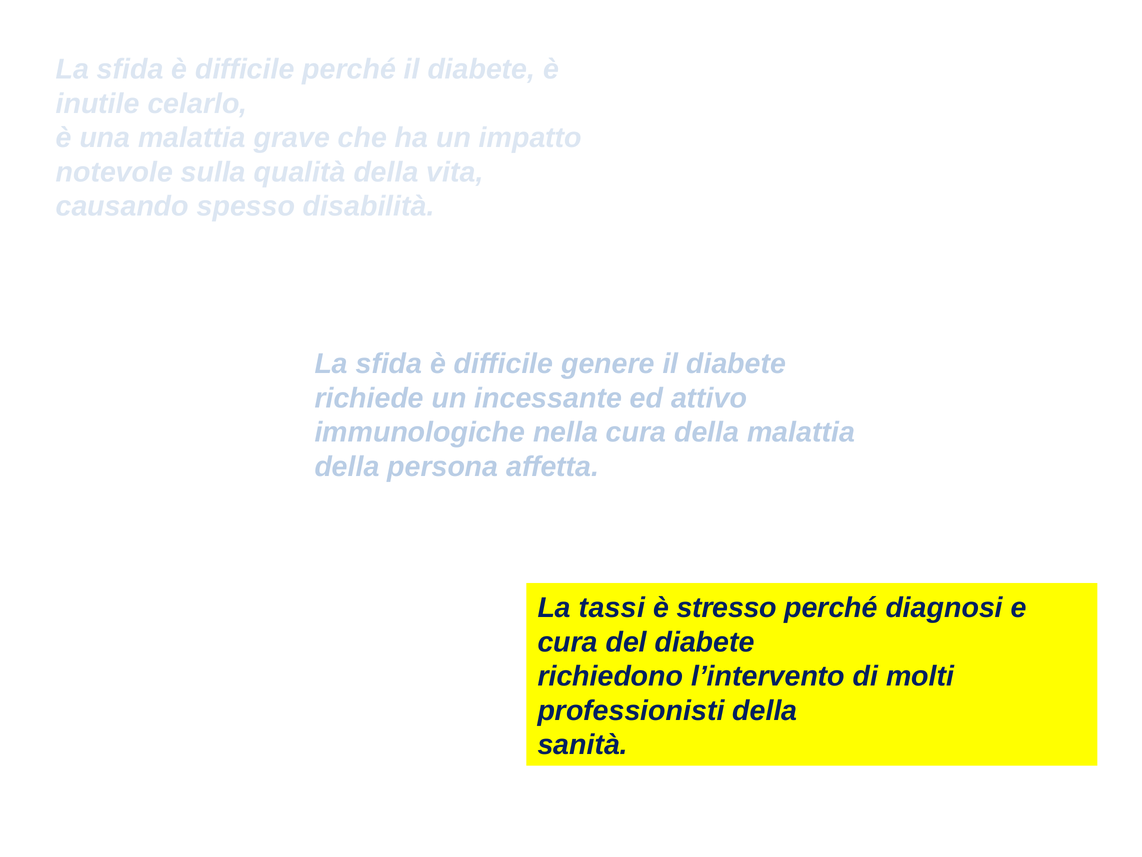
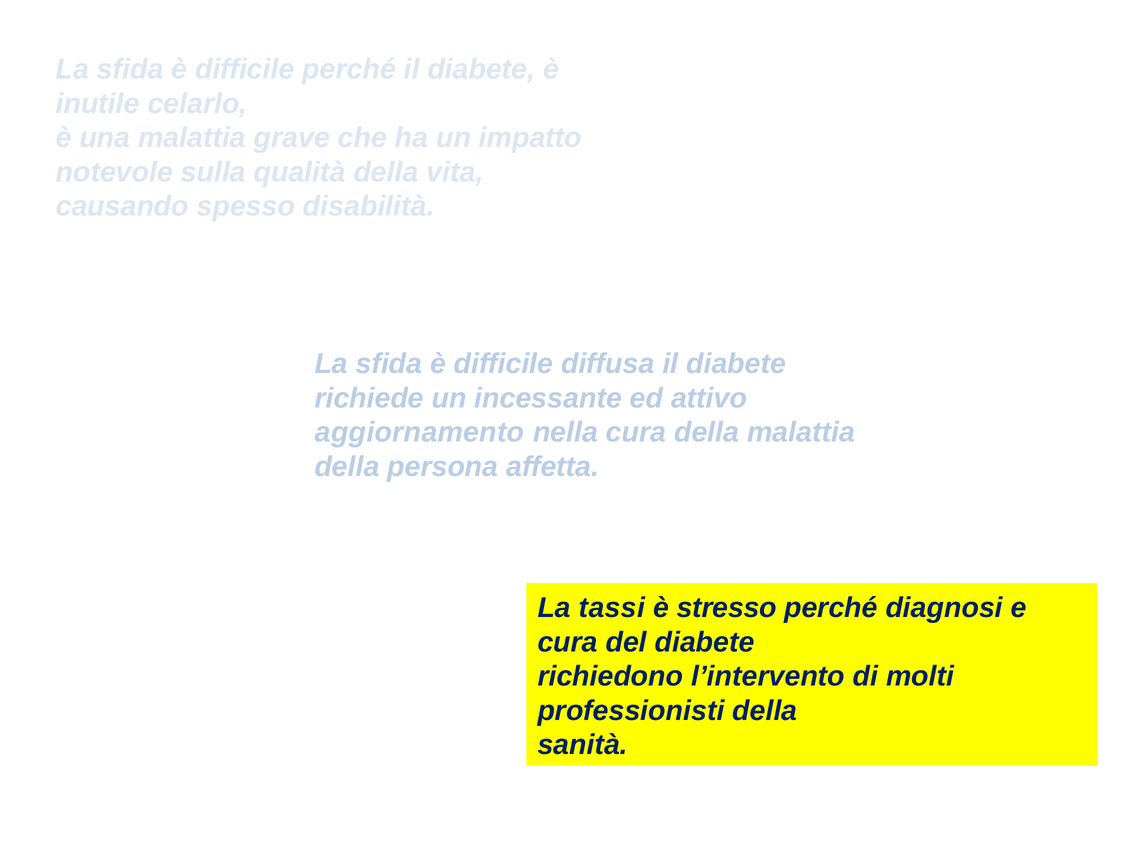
genere: genere -> diffusa (608, 364)
immunologiche: immunologiche -> aggiornamento (420, 432)
